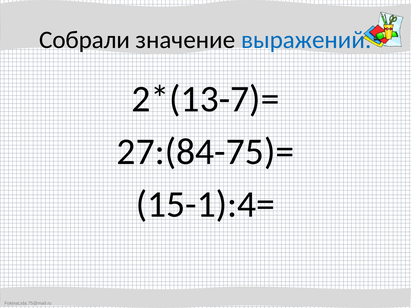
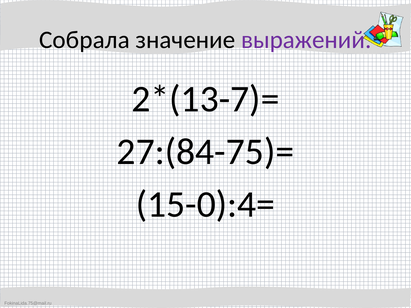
Собрали: Собрали -> Собрала (84, 40)
выражений colour: blue -> purple (306, 40)
15-1):4=: 15-1):4= -> 15-0):4= (205, 205)
